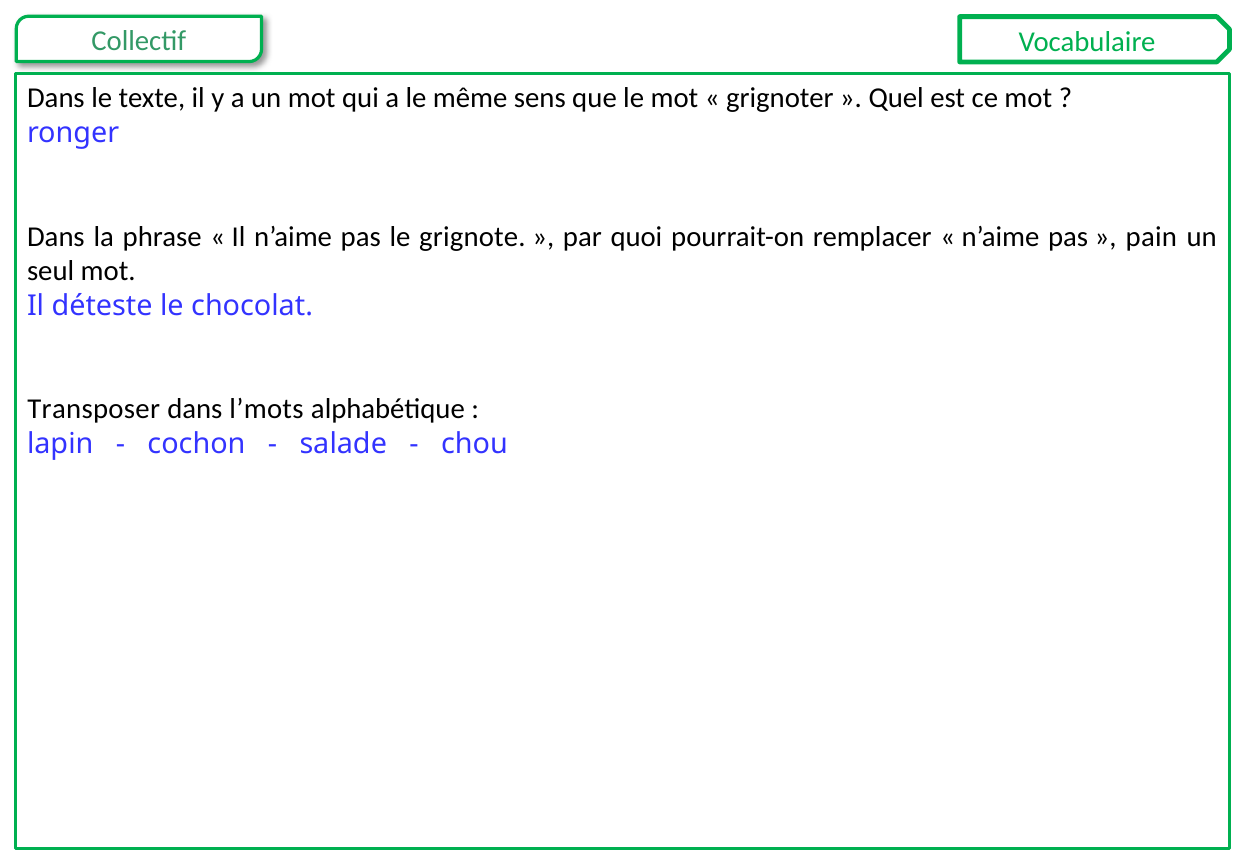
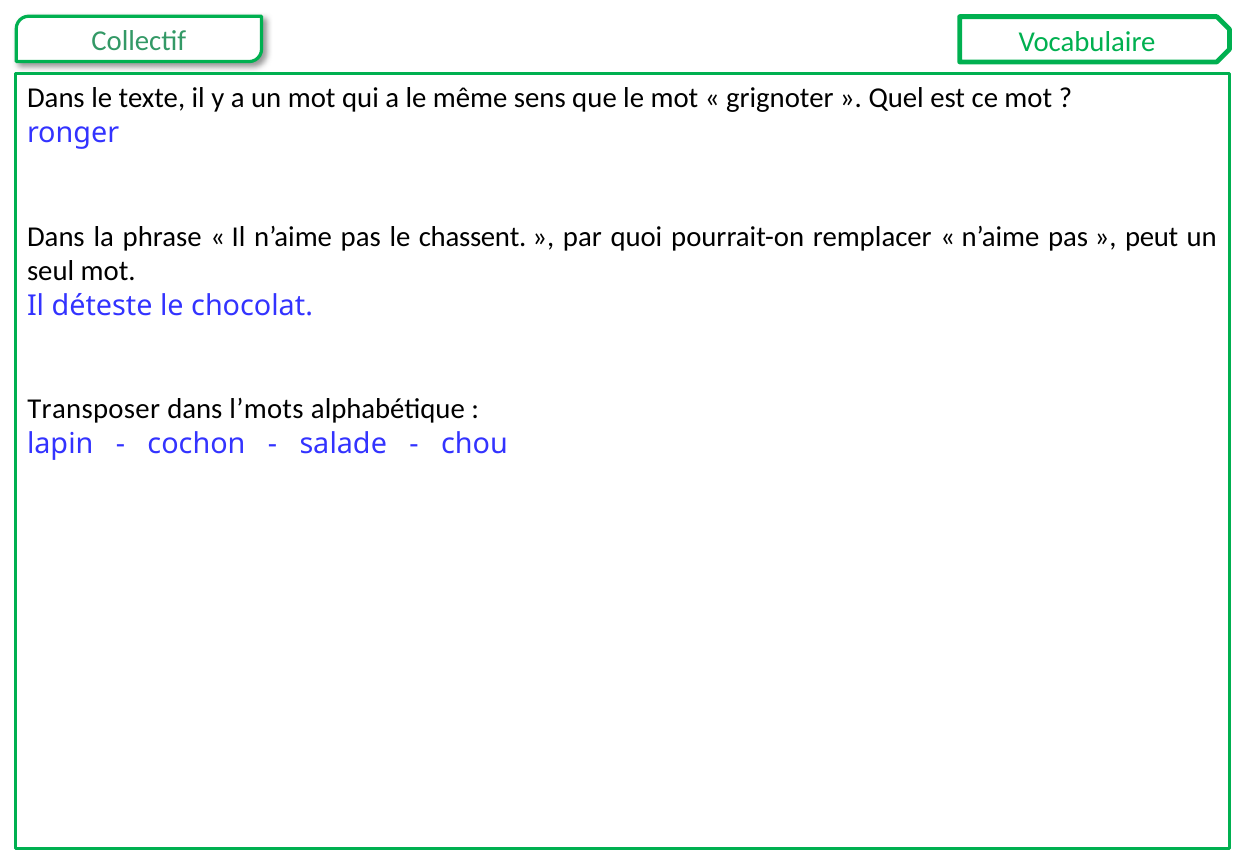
grignote: grignote -> chassent (473, 237)
pain: pain -> peut (1152, 237)
